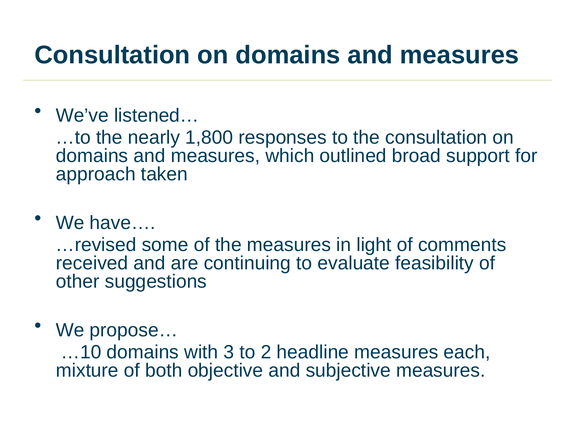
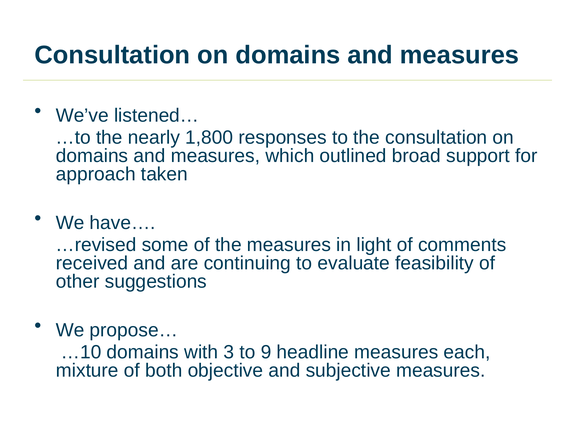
2: 2 -> 9 (266, 352)
